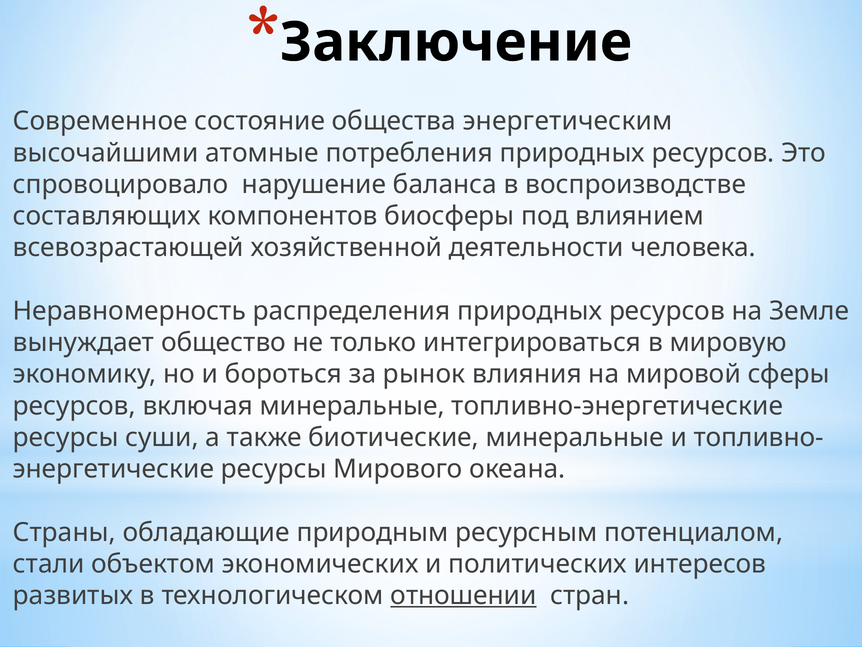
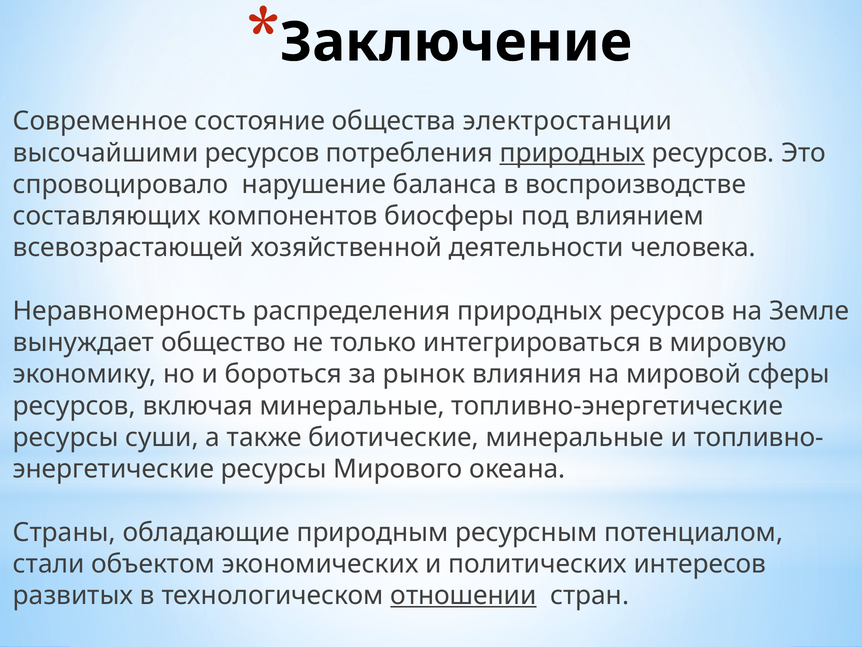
энергетическим: энергетическим -> электростанции (567, 121)
высочайшими атомные: атомные -> ресурсов (262, 153)
природных underline: none -> present (572, 153)
